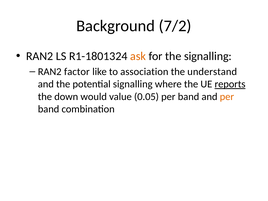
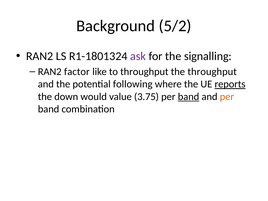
7/2: 7/2 -> 5/2 (175, 26)
ask colour: orange -> purple (138, 56)
to association: association -> throughput (144, 72)
the understand: understand -> throughput (212, 72)
potential signalling: signalling -> following (133, 84)
0.05: 0.05 -> 3.75 (146, 97)
band underline: none -> present (189, 97)
